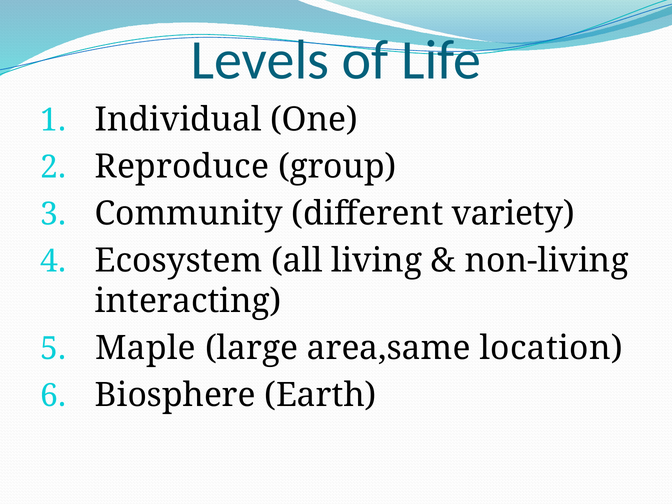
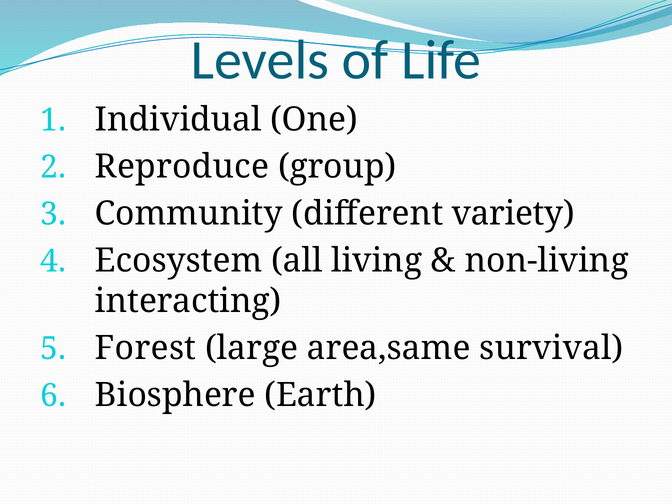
Maple: Maple -> Forest (146, 348)
location: location -> survival (551, 348)
